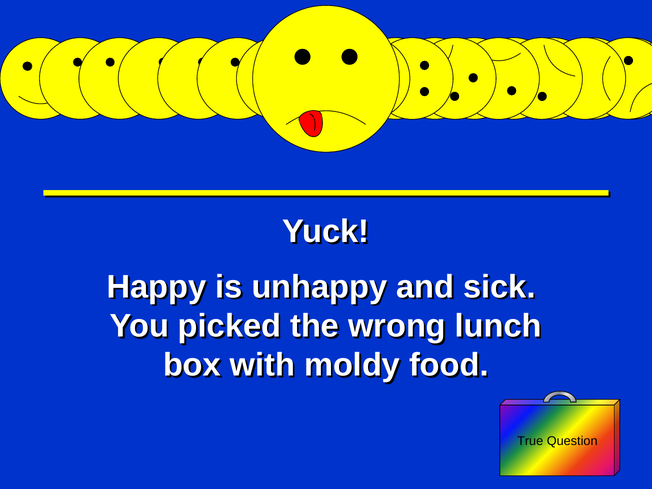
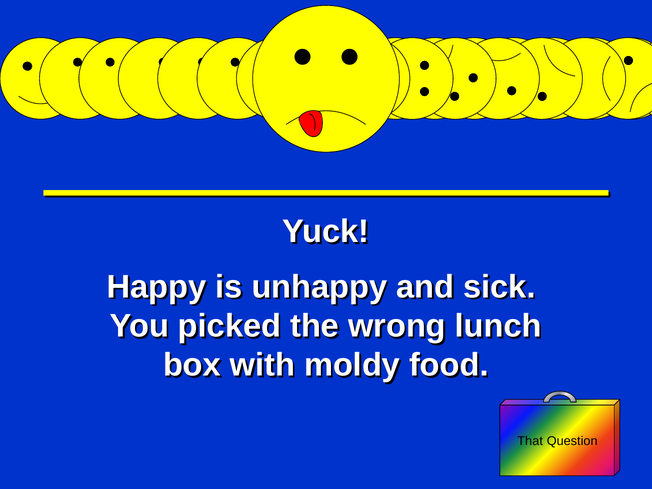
True: True -> That (530, 441)
